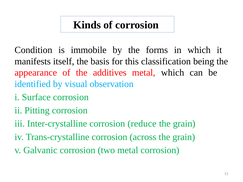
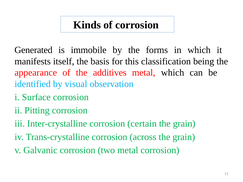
Condition: Condition -> Generated (33, 50)
reduce: reduce -> certain (142, 124)
